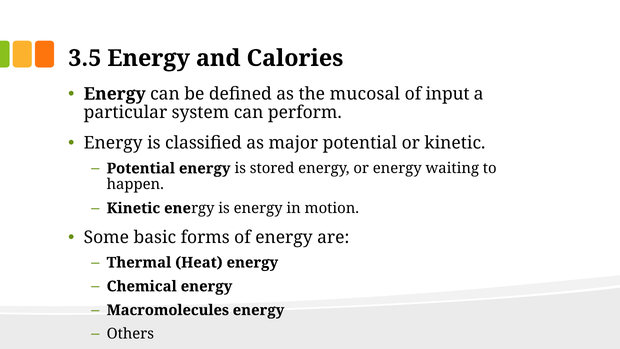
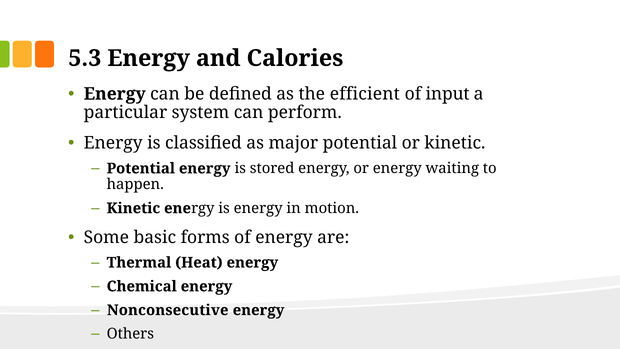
3.5: 3.5 -> 5.3 (85, 58)
mucosal: mucosal -> efficient (365, 94)
Macromolecules: Macromolecules -> Nonconsecutive (168, 310)
